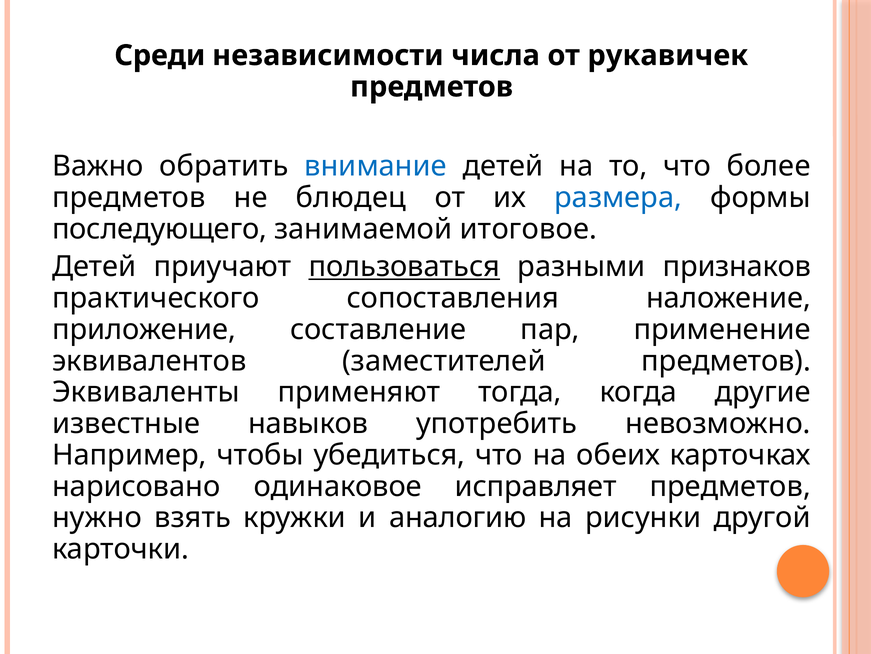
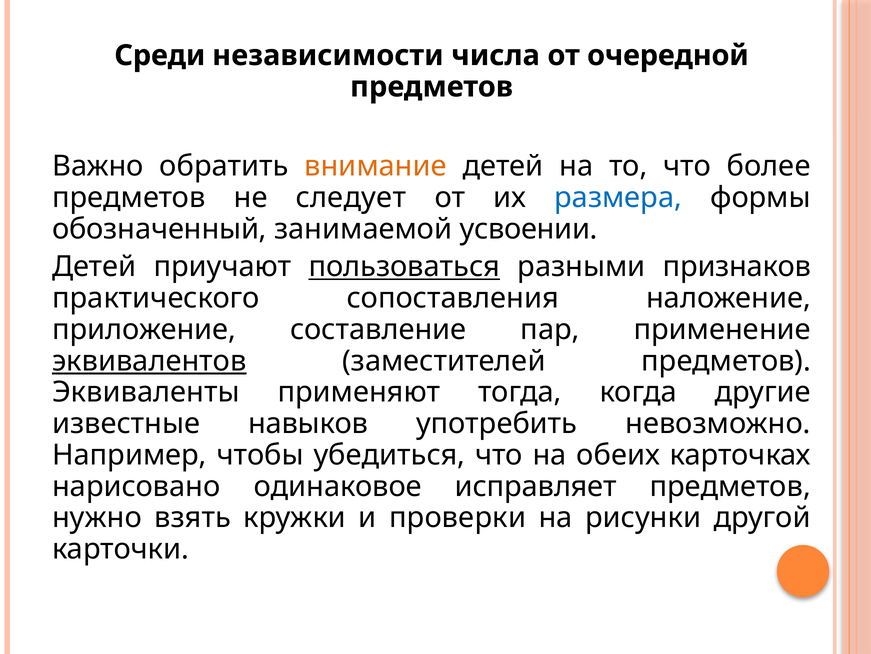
рукавичек: рукавичек -> очередной (668, 55)
внимание colour: blue -> orange (376, 166)
блюдец: блюдец -> следует (351, 197)
последующего: последующего -> обозначенный (159, 229)
итоговое: итоговое -> усвоении (529, 229)
эквивалентов underline: none -> present (149, 361)
аналогию: аналогию -> проверки (458, 517)
